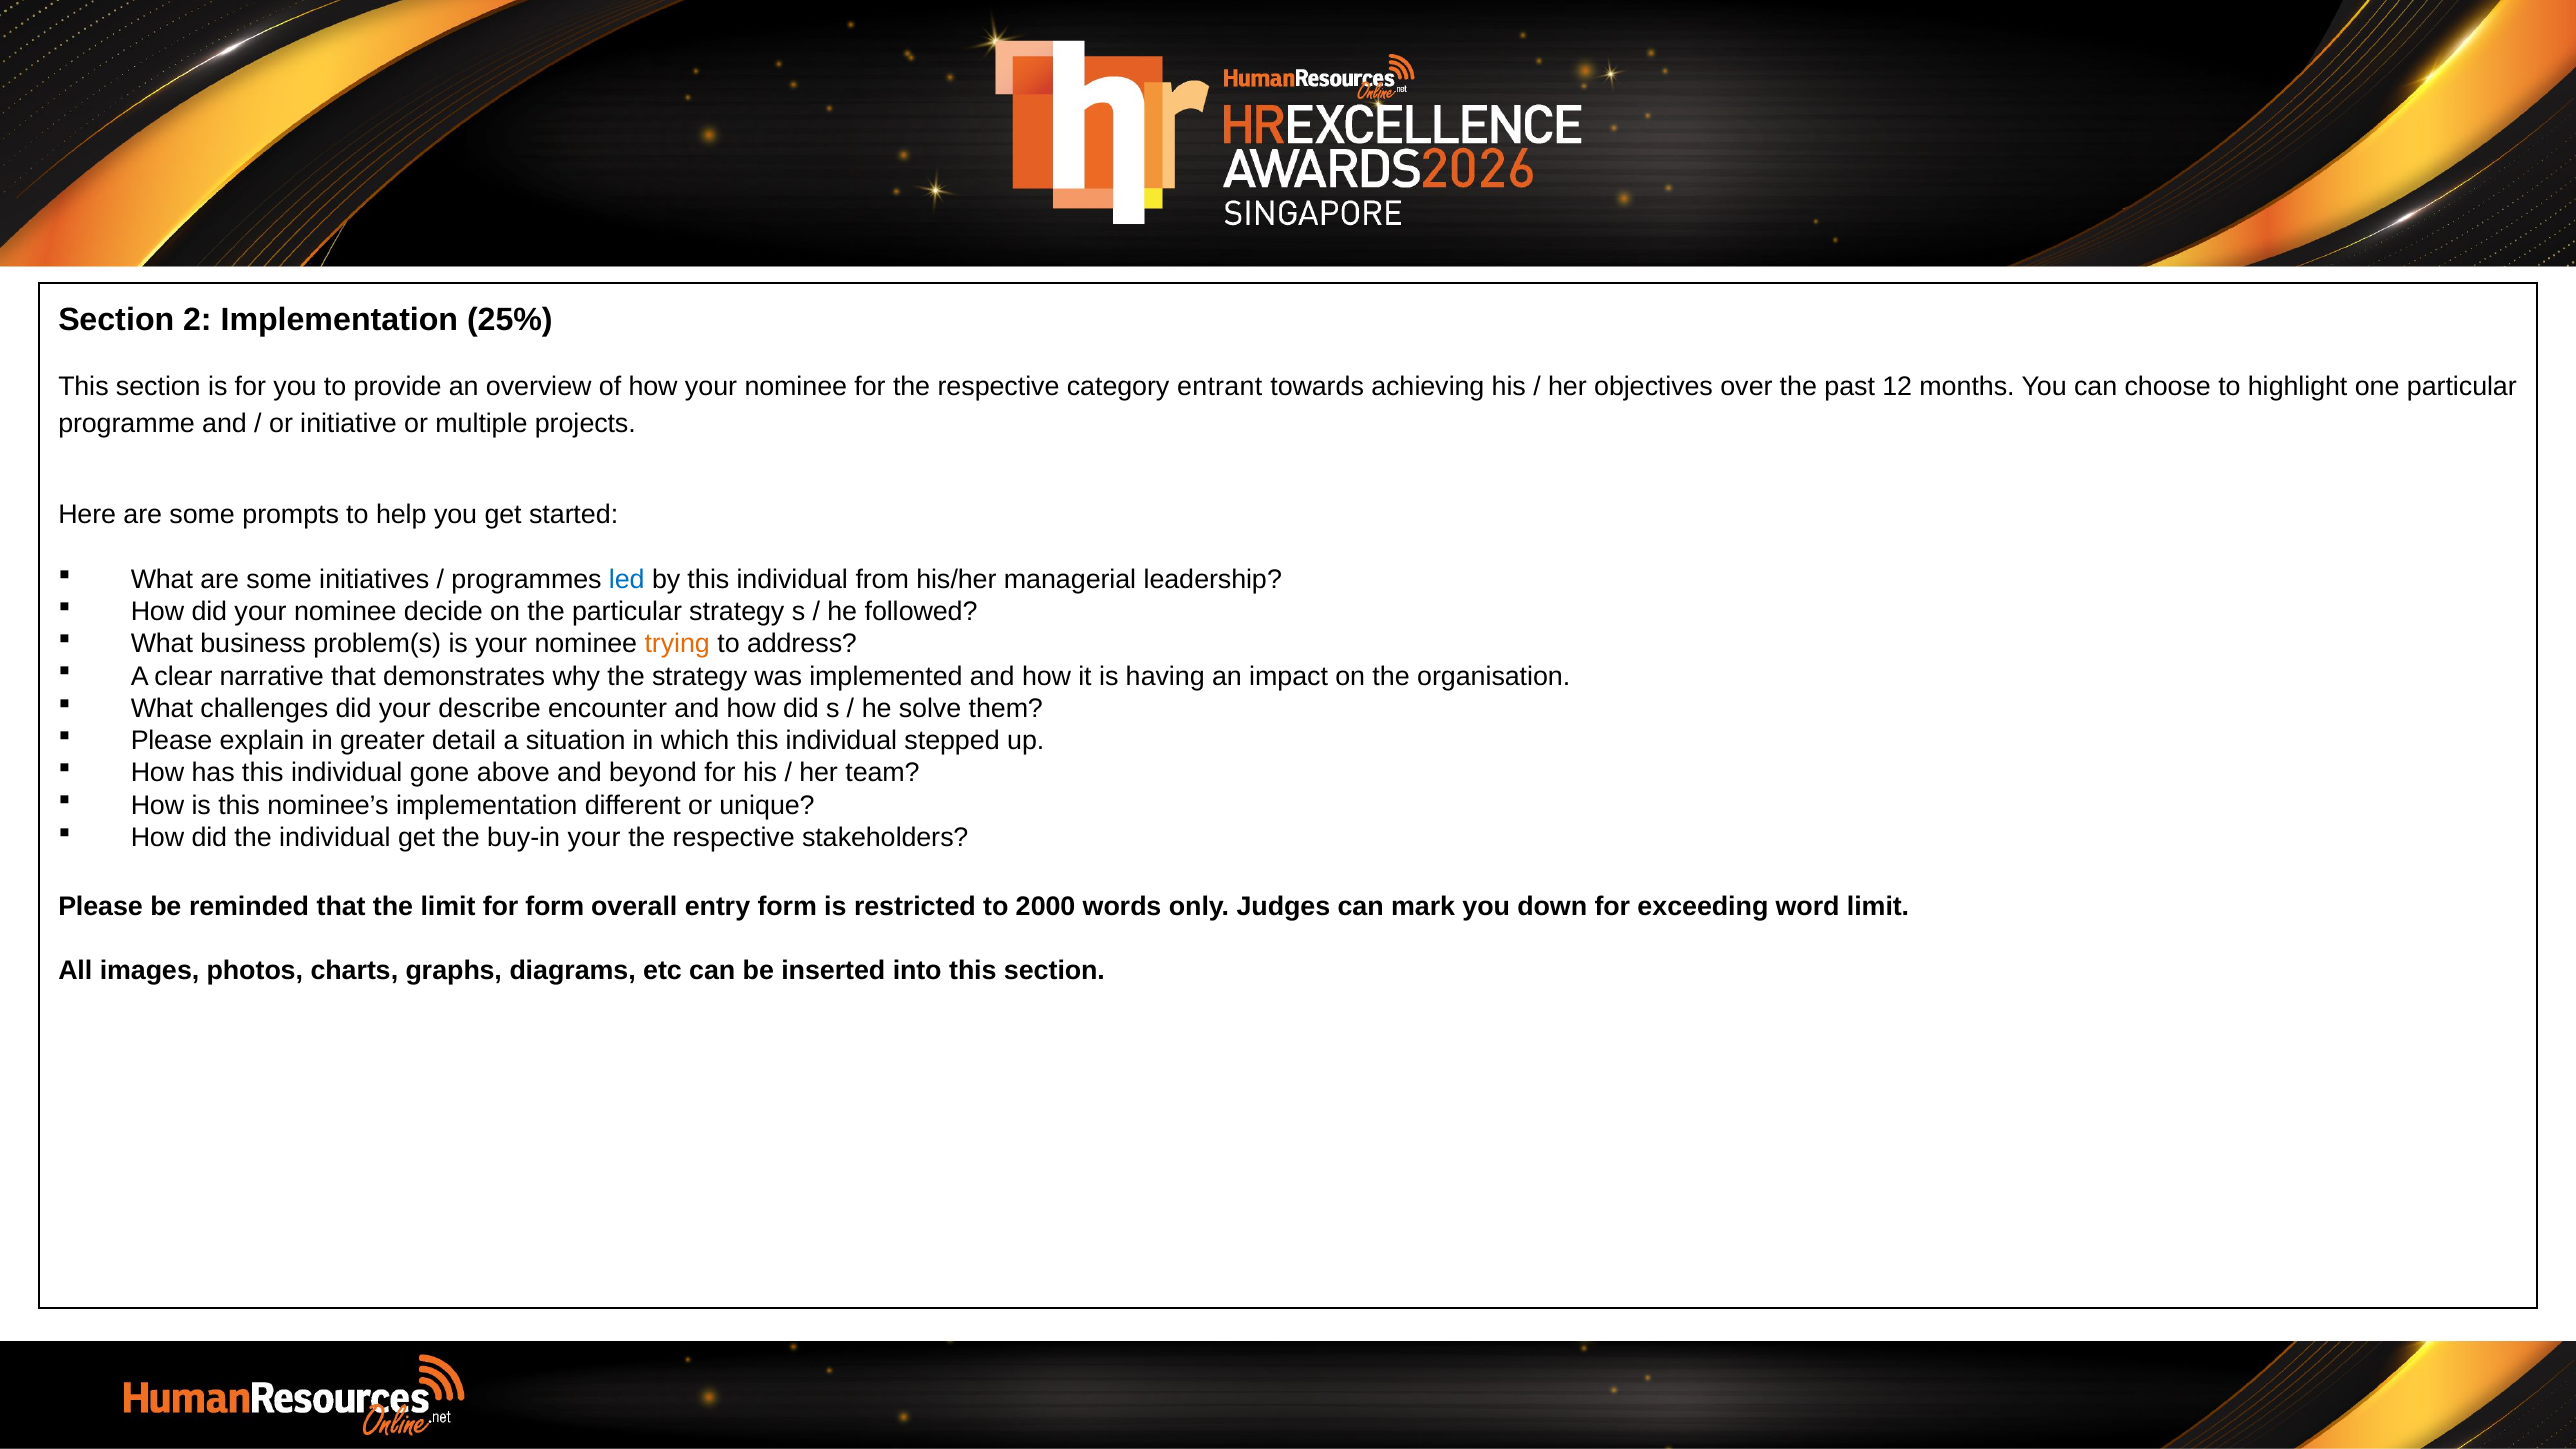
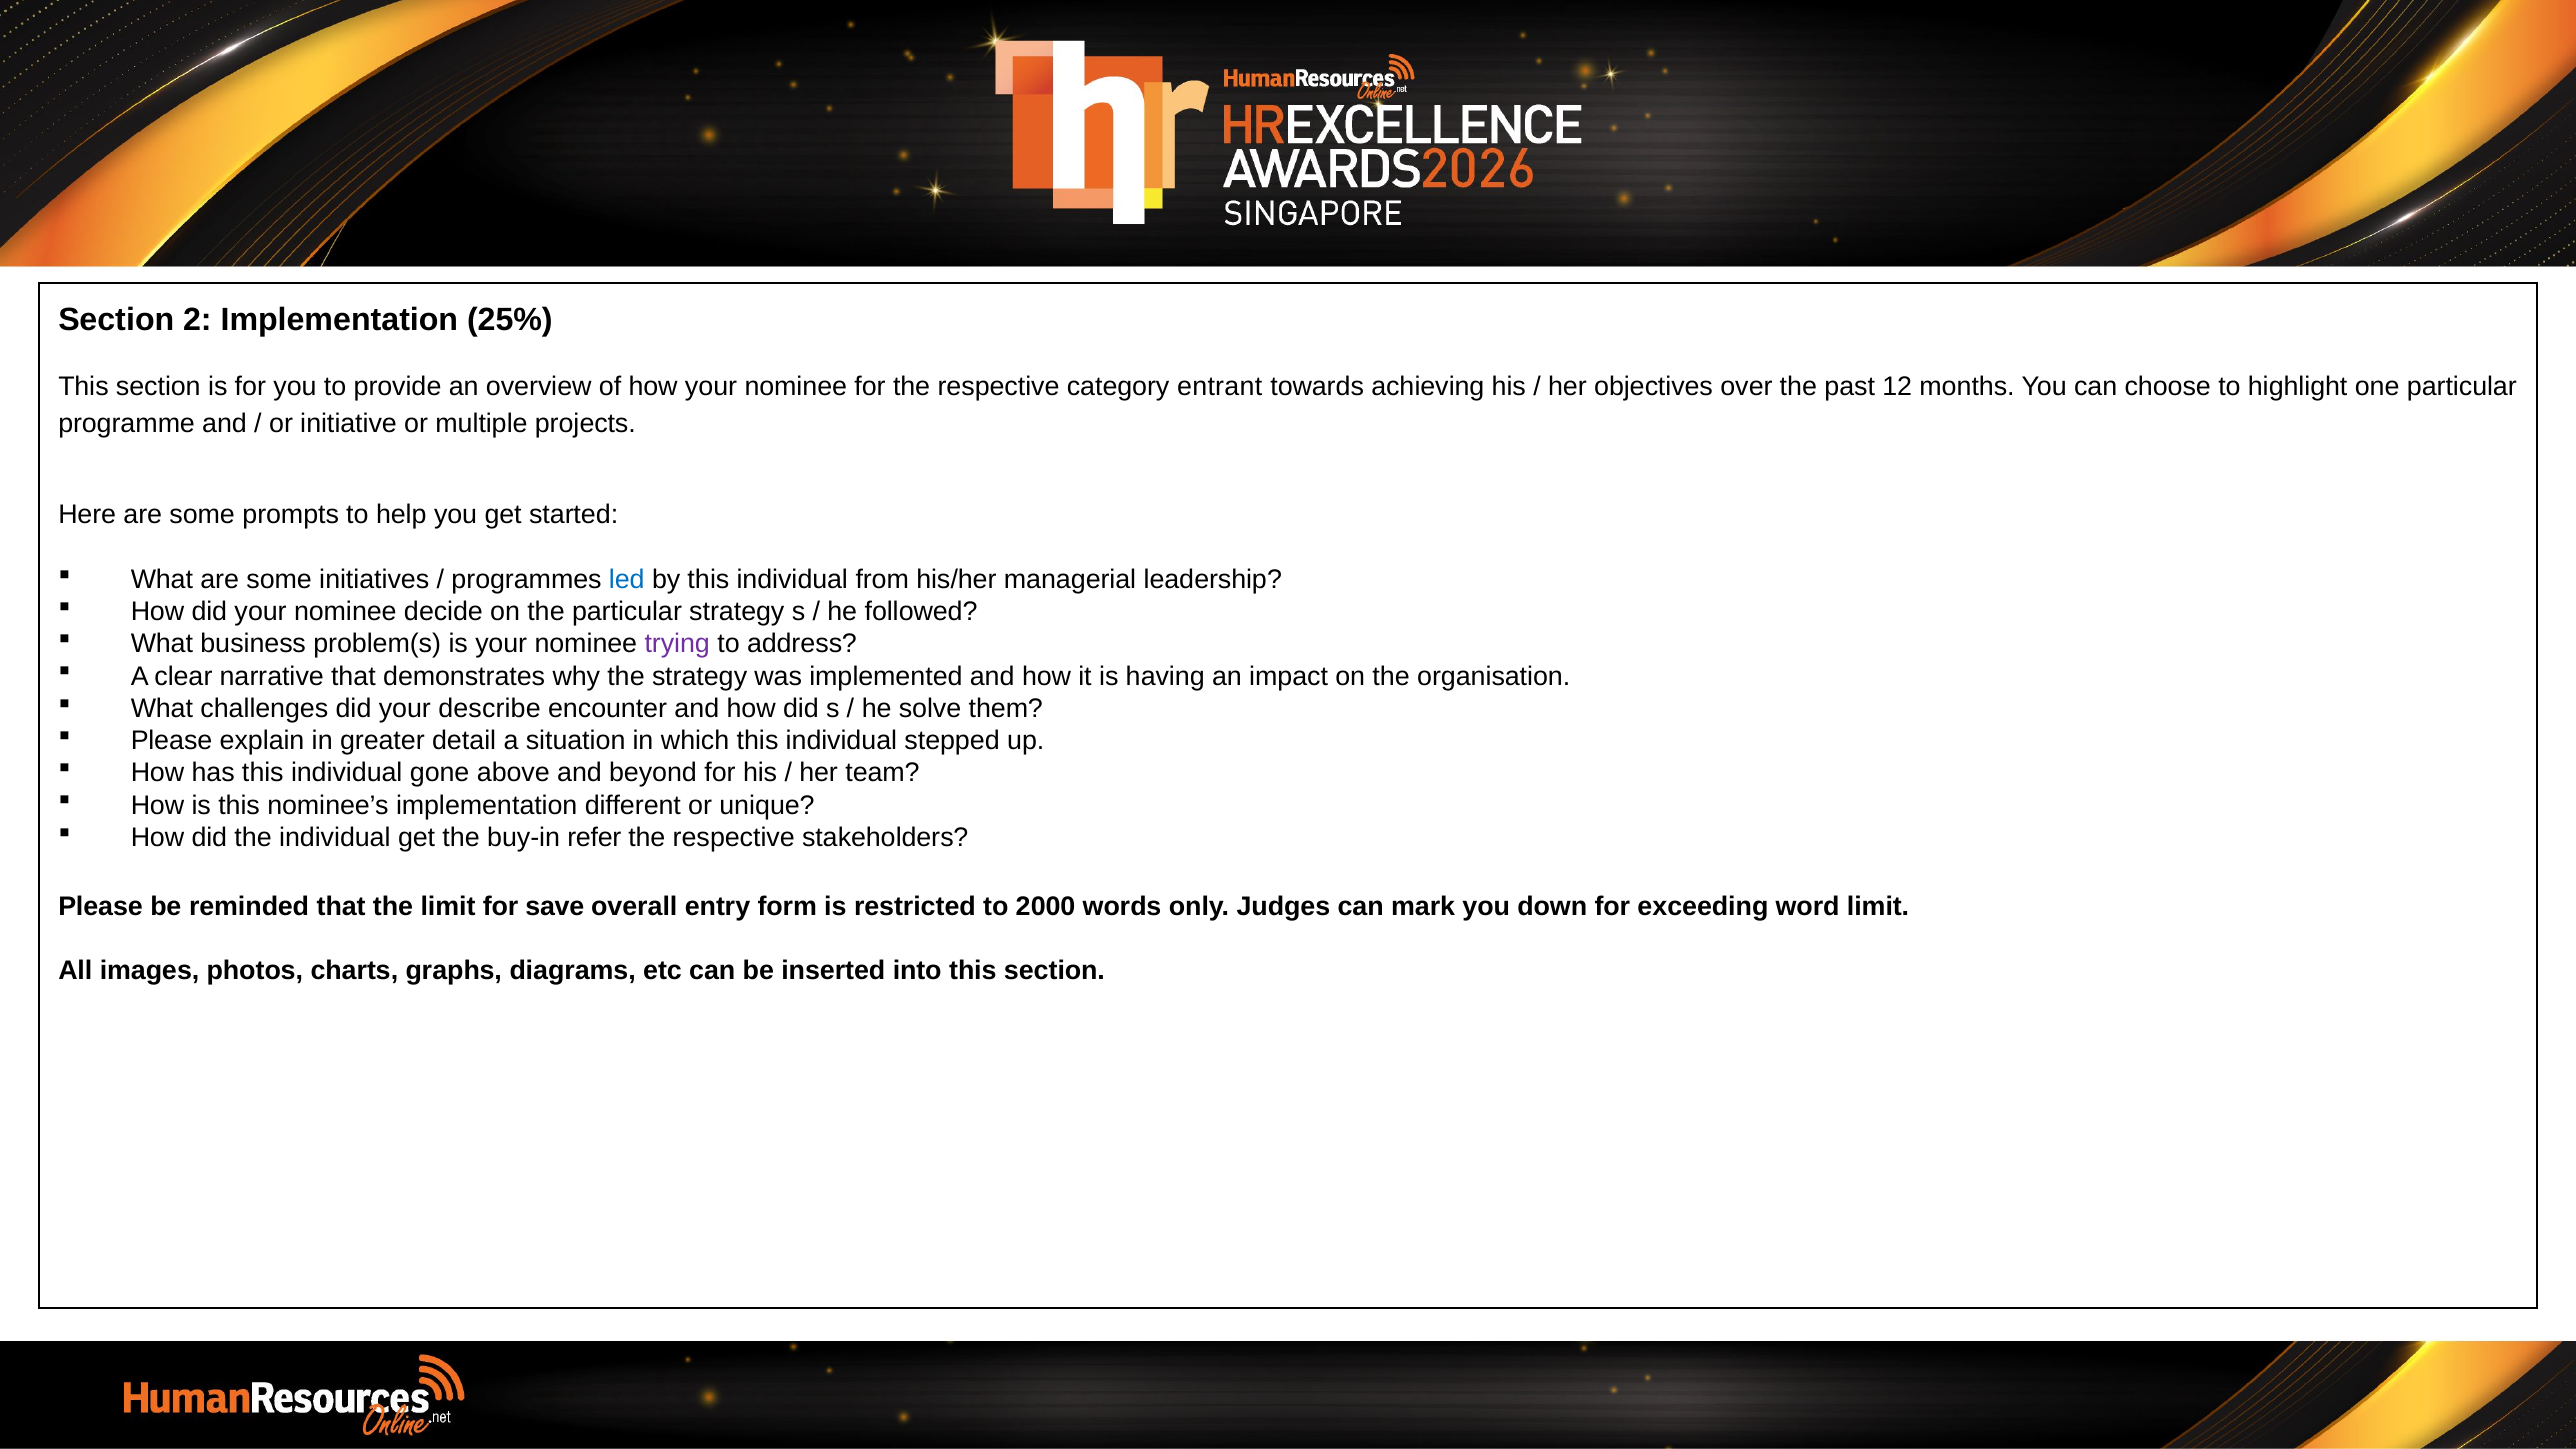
trying colour: orange -> purple (677, 644)
buy-in your: your -> refer (594, 837)
for form: form -> save (555, 907)
